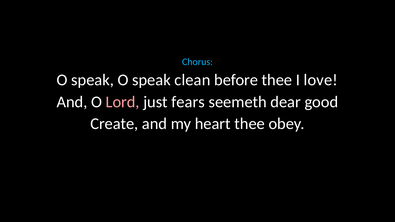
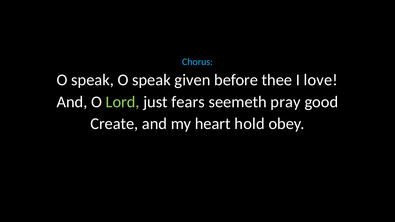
clean: clean -> given (192, 80)
Lord colour: pink -> light green (123, 102)
dear: dear -> pray (286, 102)
heart thee: thee -> hold (250, 124)
